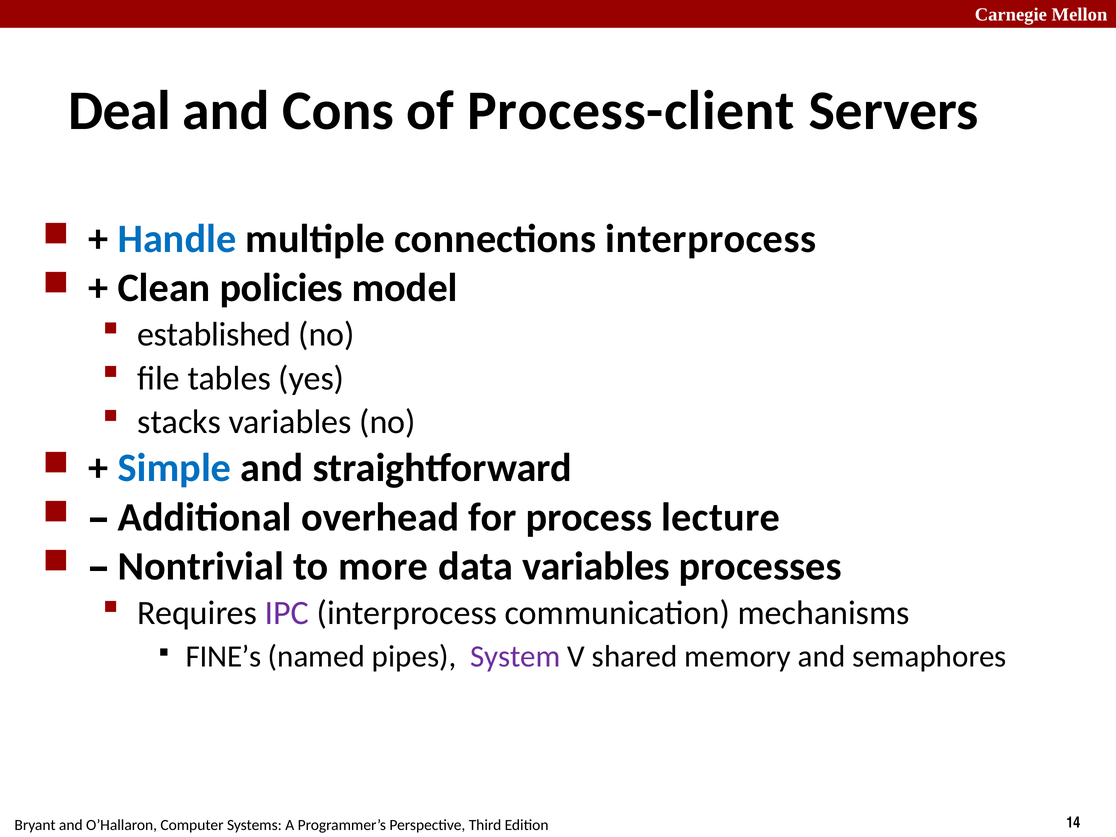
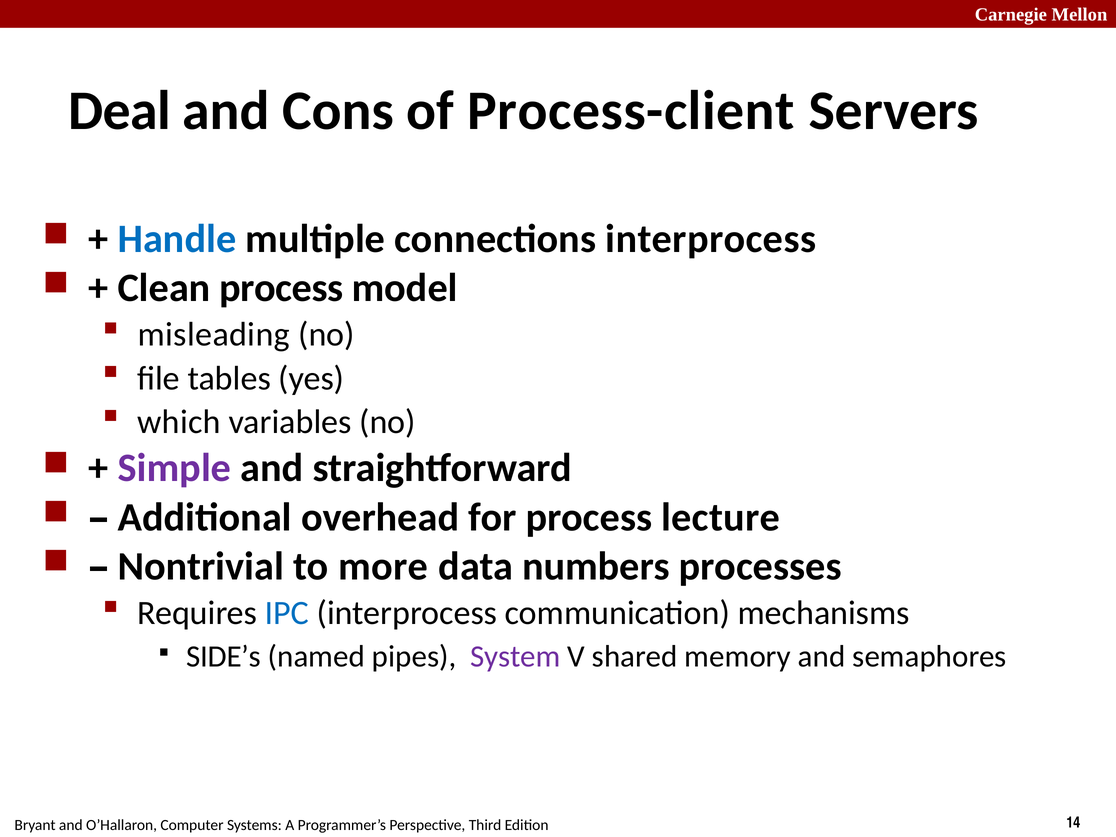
Clean policies: policies -> process (281, 288)
established: established -> misleading (214, 335)
stacks: stacks -> which (179, 422)
Simple colour: blue -> purple (174, 468)
data variables: variables -> numbers (596, 566)
IPC colour: purple -> blue (287, 613)
FINE’s: FINE’s -> SIDE’s (224, 656)
